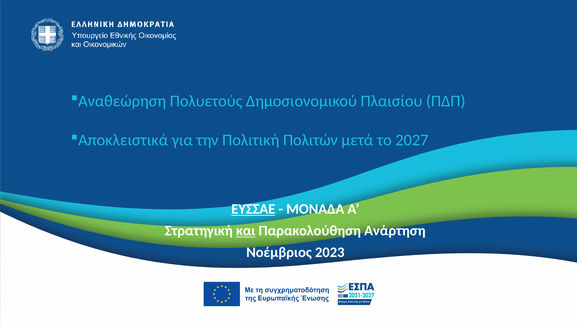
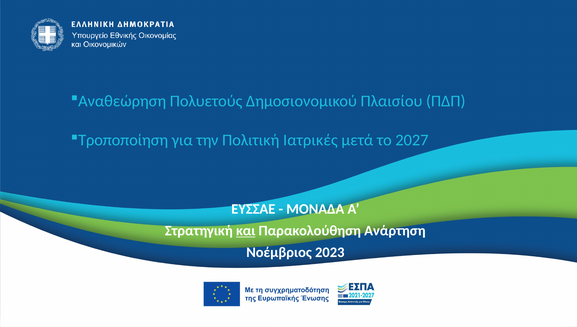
Αποκλειστικά: Αποκλειστικά -> Τροποποίηση (123, 140)
Πολιτών: Πολιτών -> Ιατρικές (310, 140)
ΕΥΣΣΑΕ underline: present -> none (253, 209)
